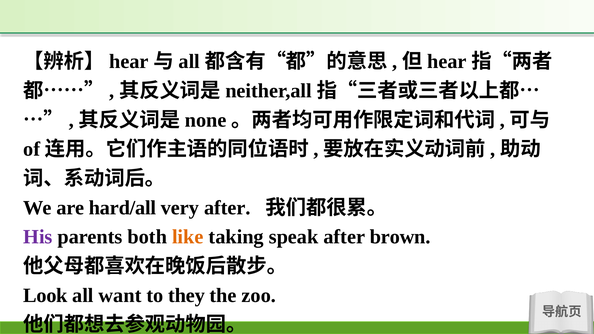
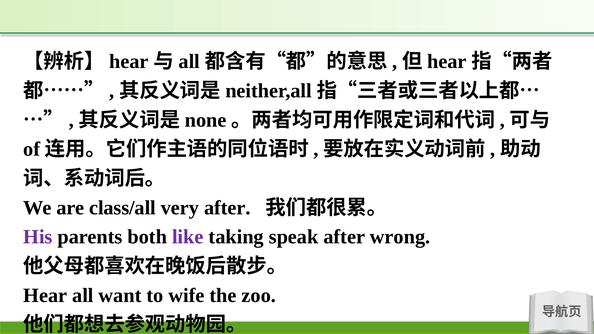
hard/all: hard/all -> class/all (123, 208)
like colour: orange -> purple (188, 237)
brown: brown -> wrong (400, 237)
Look: Look -> Hear (45, 295)
they: they -> wife (186, 295)
